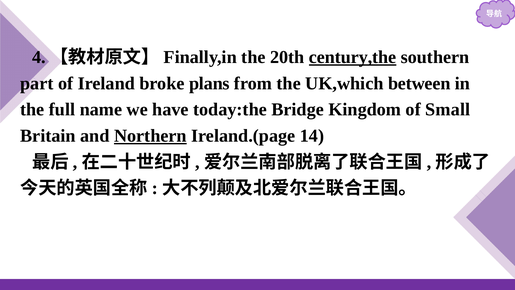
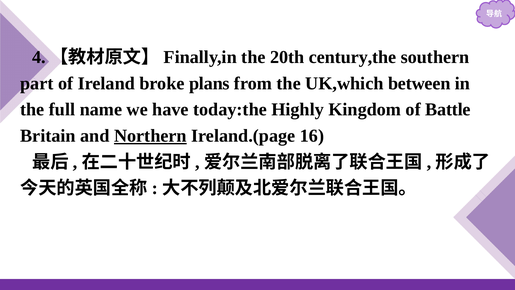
century,the underline: present -> none (353, 57)
Bridge: Bridge -> Highly (298, 109)
Small: Small -> Battle (448, 109)
14: 14 -> 16 (312, 136)
